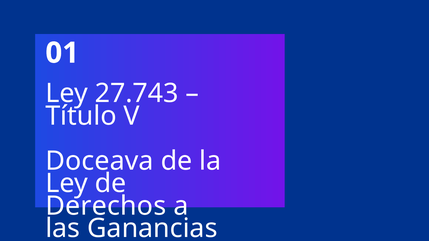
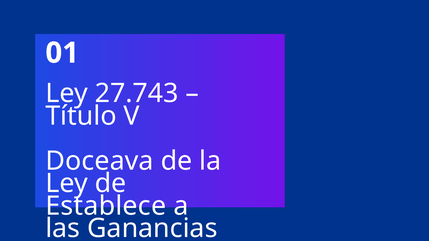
Derechos: Derechos -> Establece (106, 206)
